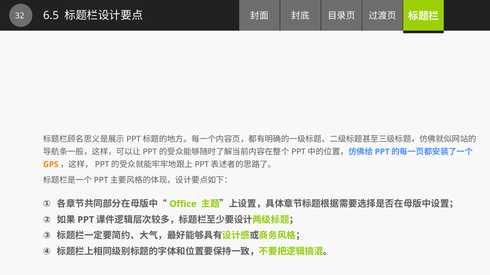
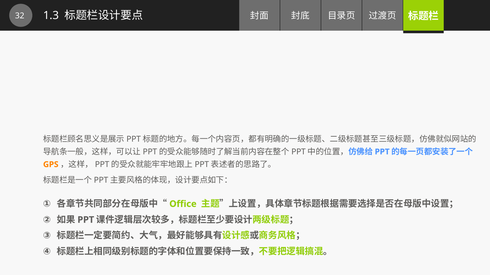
6.5: 6.5 -> 1.3 (51, 16)
